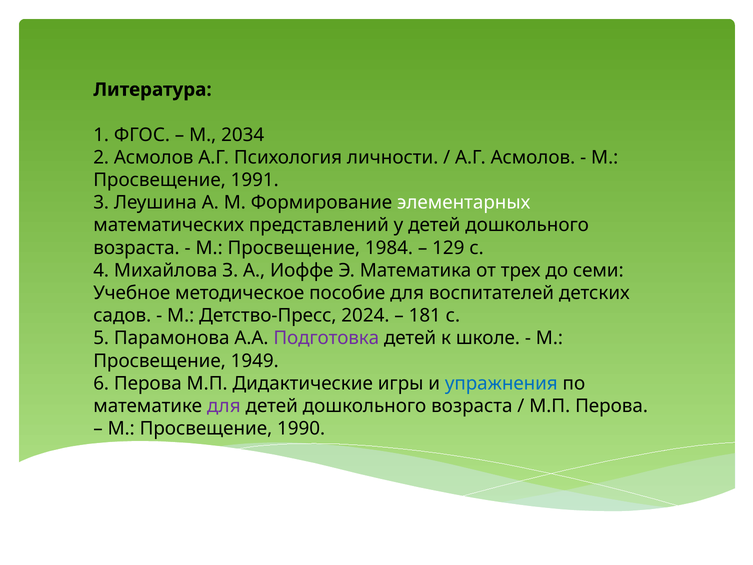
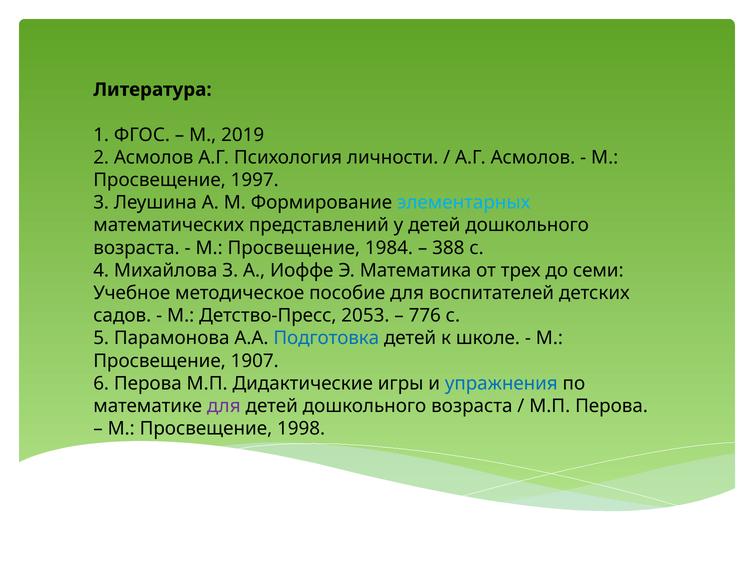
2034: 2034 -> 2019 (243, 135)
1991: 1991 -> 1997 (255, 180)
элементарных colour: white -> light blue (464, 203)
129: 129 -> 388 (448, 248)
2024: 2024 -> 2053 (365, 315)
181: 181 -> 776 (425, 315)
Подготовка colour: purple -> blue (326, 338)
1949: 1949 -> 1907 (255, 361)
1990: 1990 -> 1998 (301, 428)
